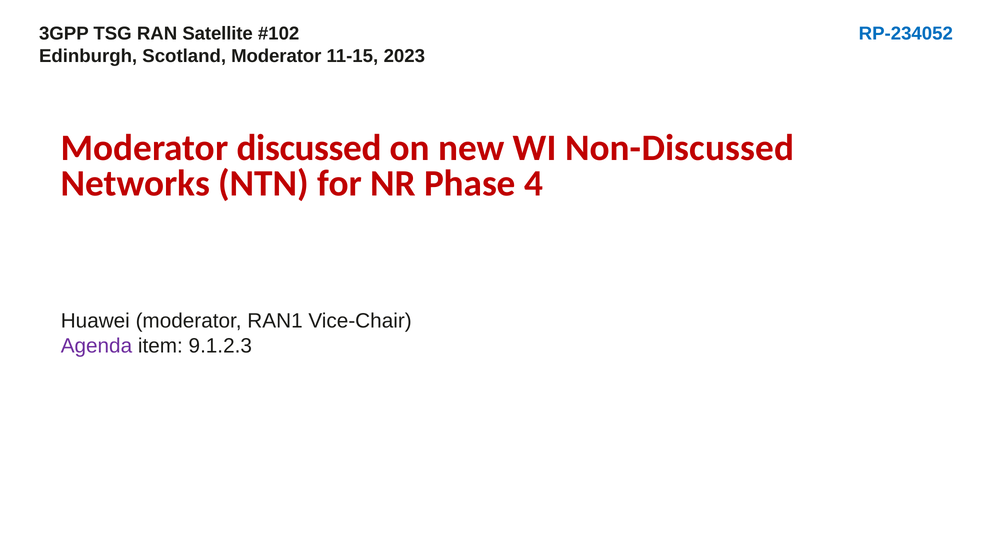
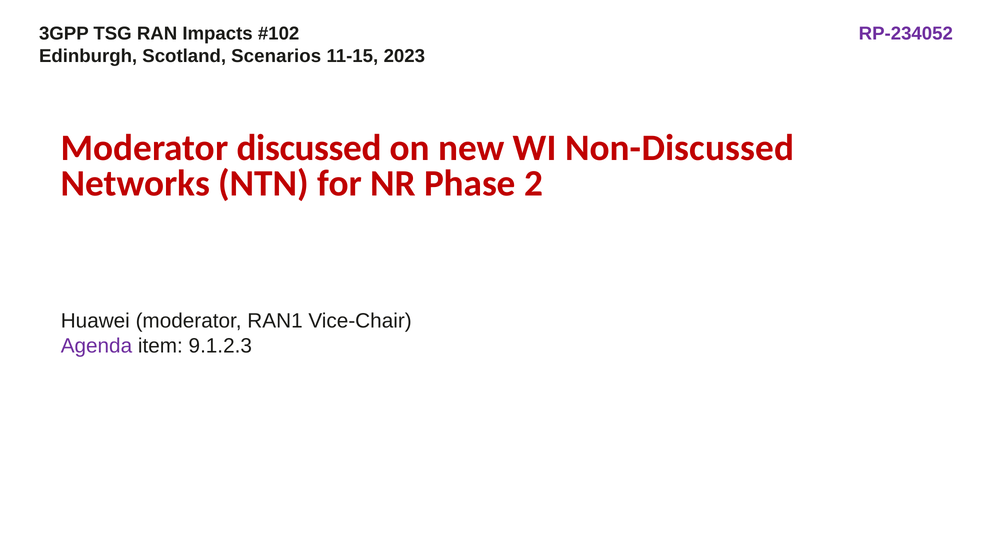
Satellite: Satellite -> Impacts (218, 34)
RP-234052 colour: blue -> purple (906, 34)
Scotland Moderator: Moderator -> Scenarios (276, 56)
4: 4 -> 2 (534, 184)
